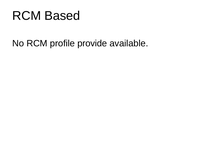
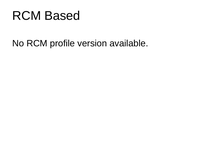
provide: provide -> version (92, 43)
